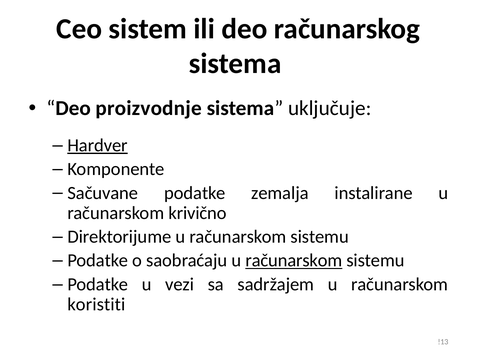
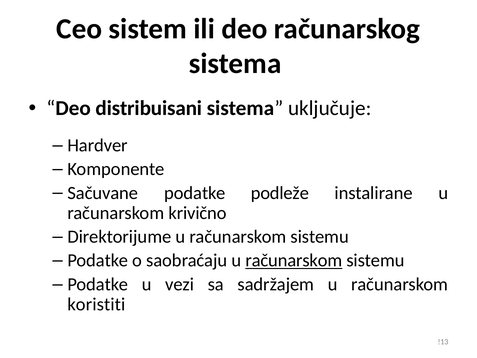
proizvodnje: proizvodnje -> distribuisani (149, 108)
Hardver underline: present -> none (98, 145)
zemalja: zemalja -> podleže (280, 193)
